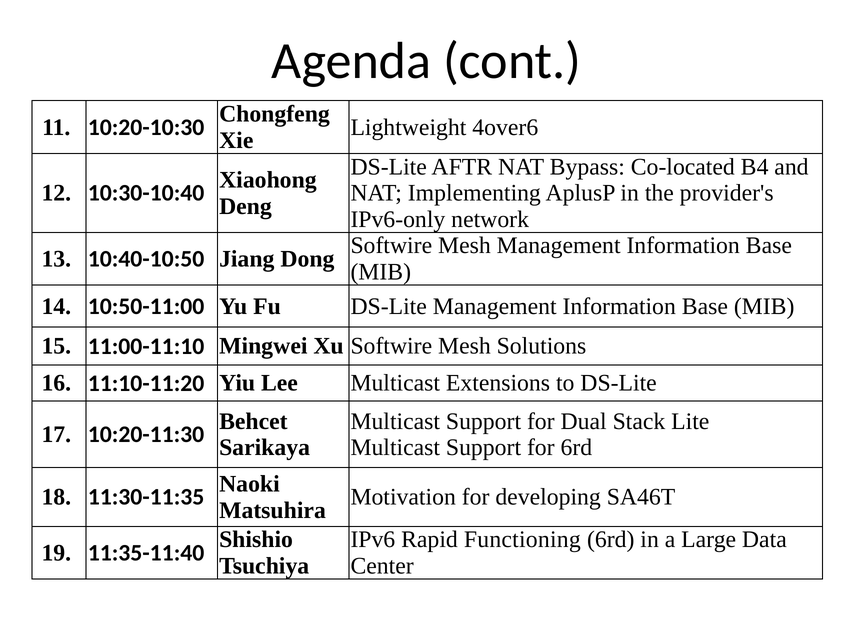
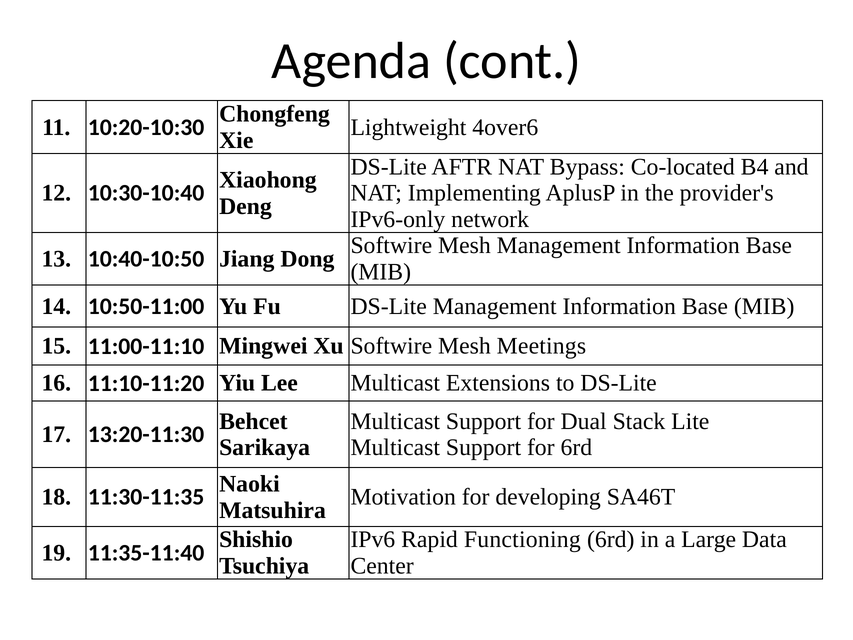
Solutions: Solutions -> Meetings (541, 346)
10:20-11:30: 10:20-11:30 -> 13:20-11:30 (146, 434)
